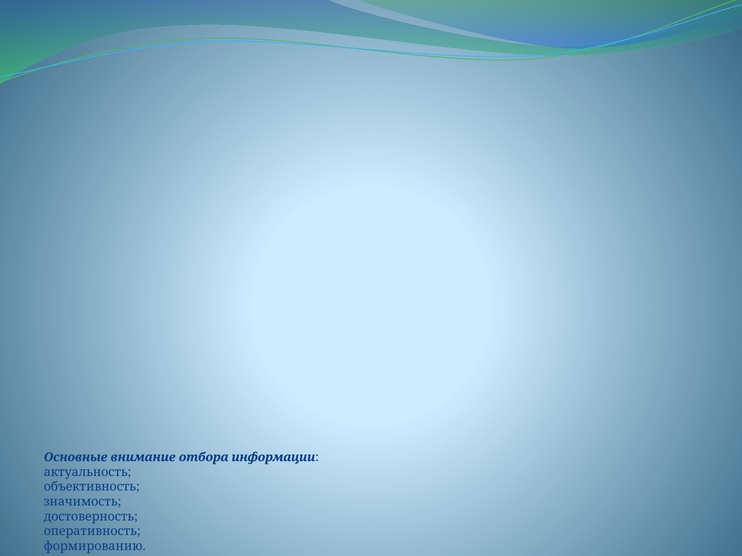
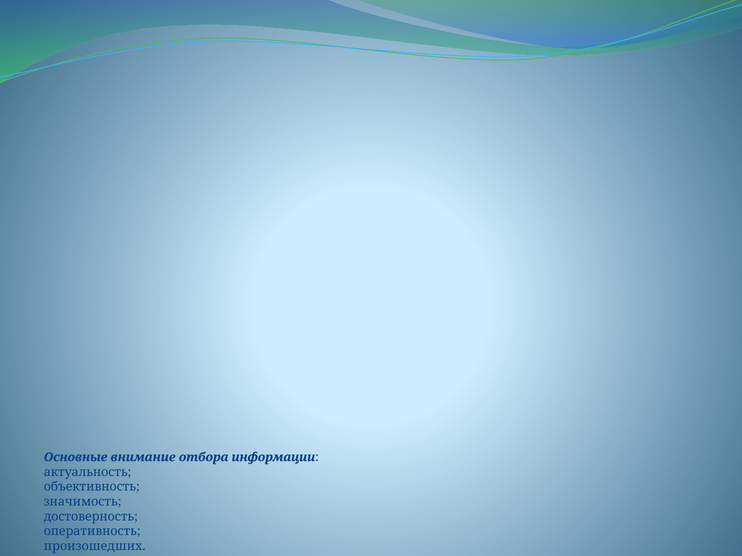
формированию: формированию -> произошедших (95, 547)
